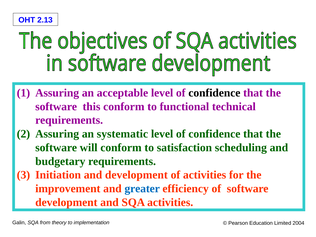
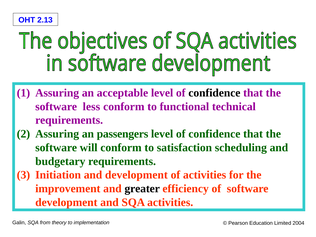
this: this -> less (91, 107)
systematic: systematic -> passengers (123, 134)
greater colour: blue -> black (142, 189)
